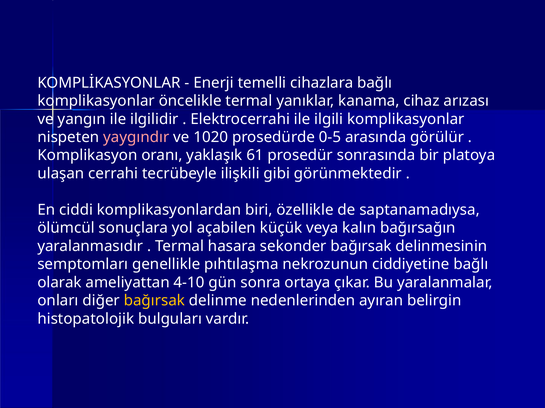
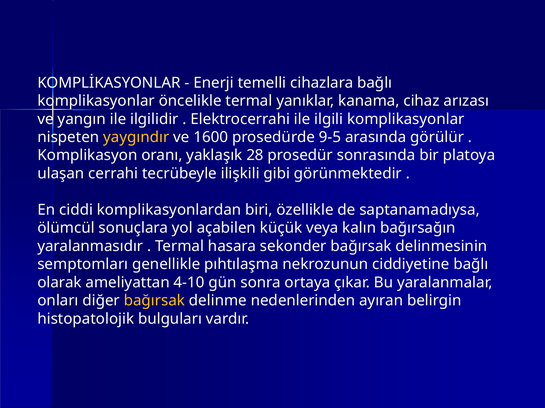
yaygındır colour: pink -> yellow (136, 137)
1020: 1020 -> 1600 (211, 137)
0-5: 0-5 -> 9-5 (330, 137)
61: 61 -> 28 (255, 156)
